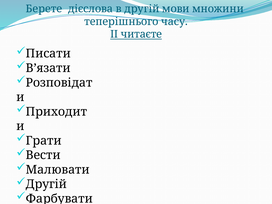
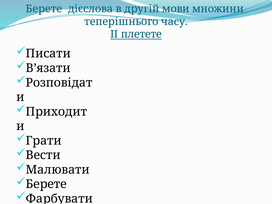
читаєте: читаєте -> плетете (141, 34)
Другій: Другій -> Берете (46, 184)
